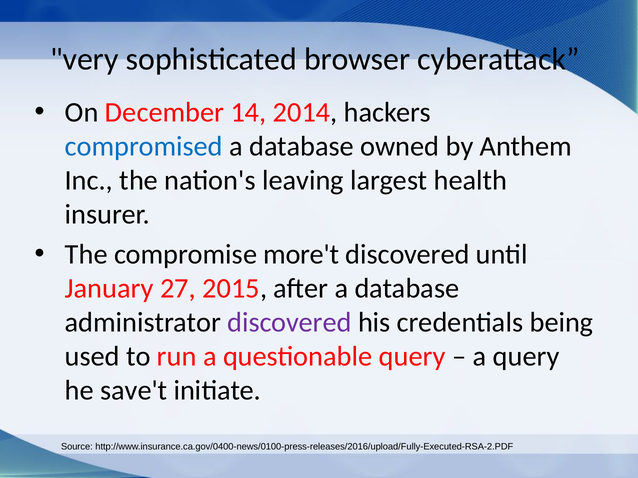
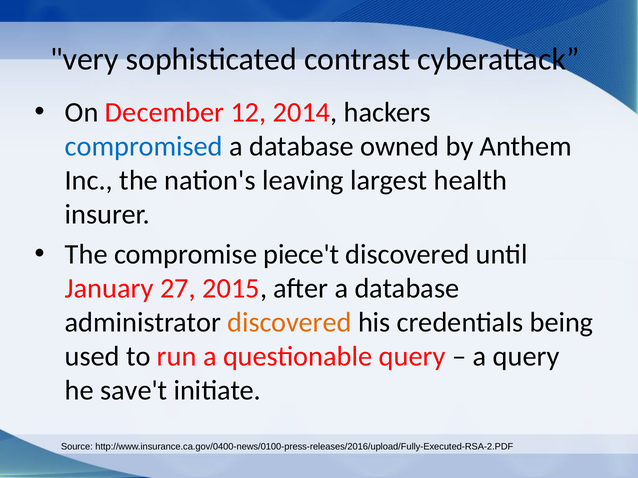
browser: browser -> contrast (357, 59)
14: 14 -> 12 (248, 113)
more't: more't -> piece't (301, 255)
discovered colour: purple -> orange (289, 323)
